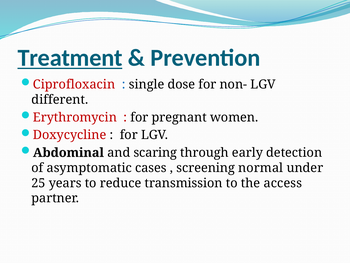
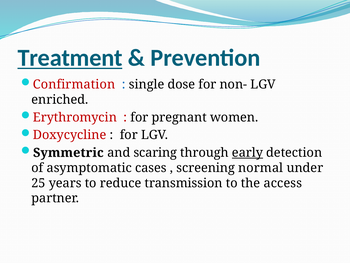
Ciprofloxacin: Ciprofloxacin -> Confirmation (74, 84)
different: different -> enriched (60, 99)
Abdominal: Abdominal -> Symmetric (68, 152)
early underline: none -> present (247, 152)
